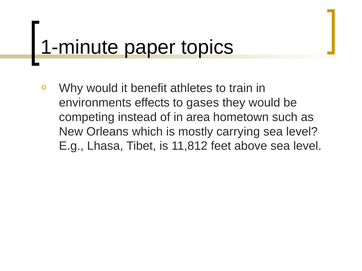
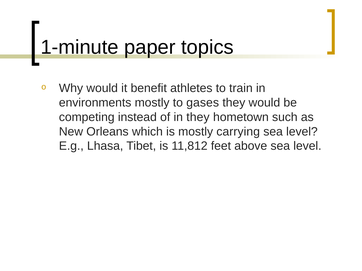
environments effects: effects -> mostly (152, 103)
in area: area -> they (198, 117)
